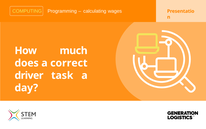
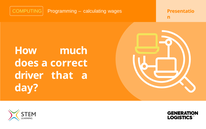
task: task -> that (62, 75)
